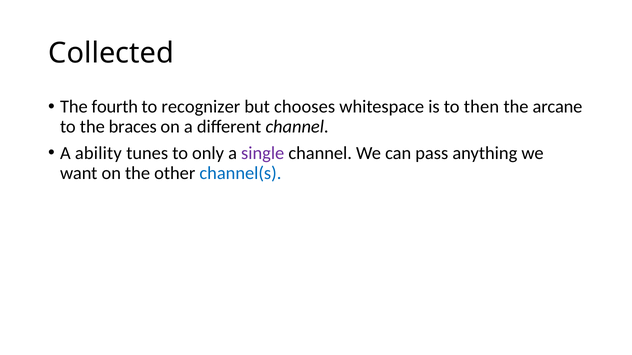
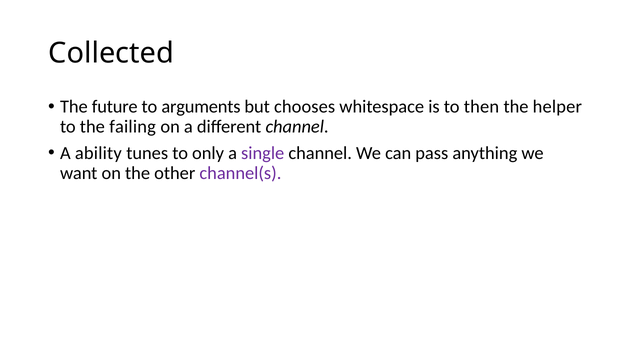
fourth: fourth -> future (115, 107)
recognizer: recognizer -> arguments (201, 107)
arcane: arcane -> helper (557, 107)
braces: braces -> failing (133, 127)
channel(s colour: blue -> purple (240, 173)
